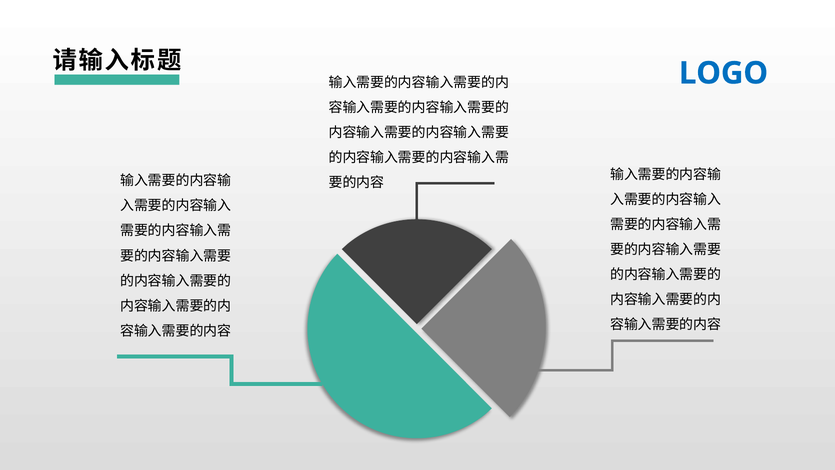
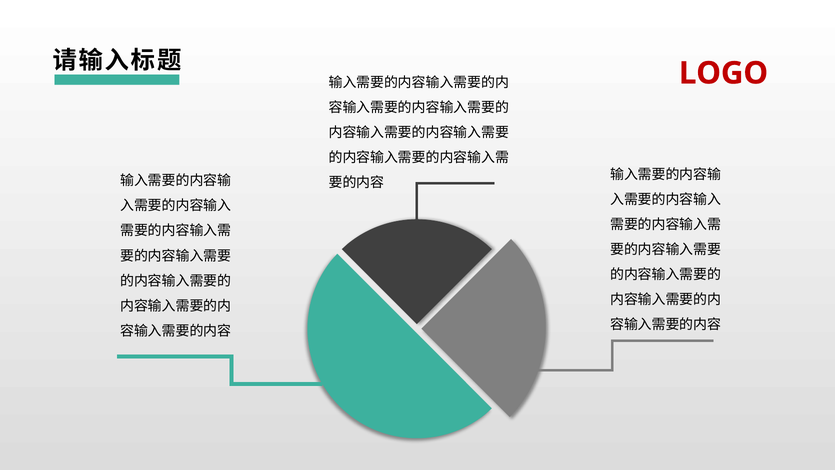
LOGO colour: blue -> red (724, 73)
